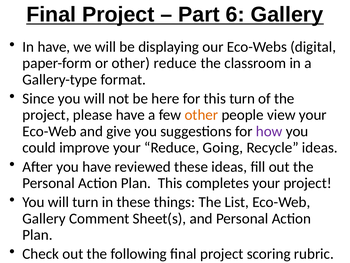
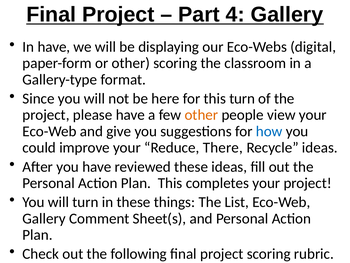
6: 6 -> 4 (235, 15)
other reduce: reduce -> scoring (175, 63)
how colour: purple -> blue (269, 131)
Going: Going -> There (223, 147)
